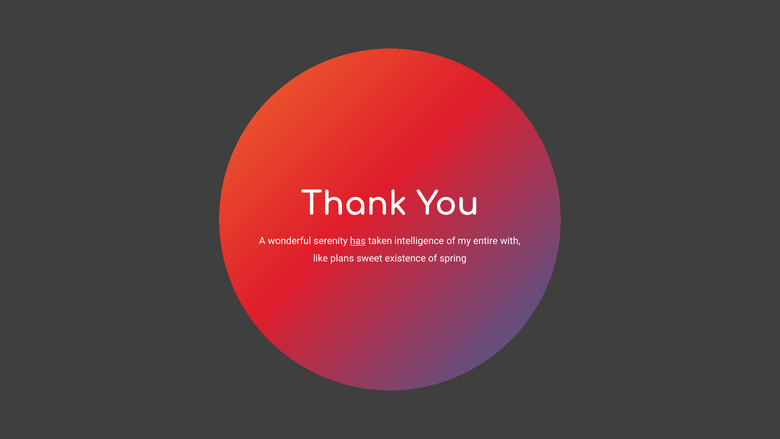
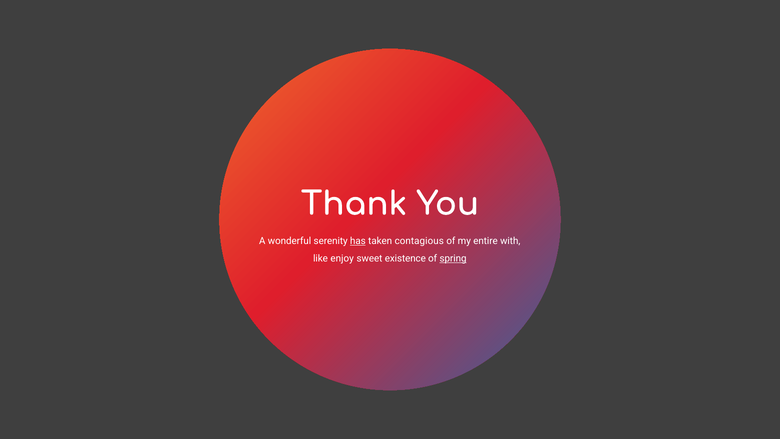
intelligence: intelligence -> contagious (419, 241)
plans: plans -> enjoy (342, 258)
spring underline: none -> present (453, 258)
